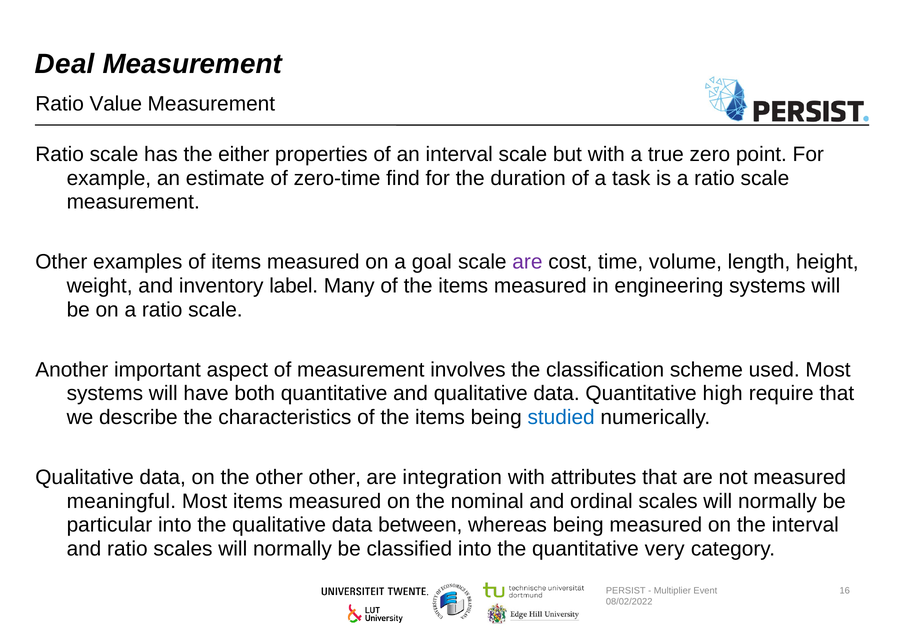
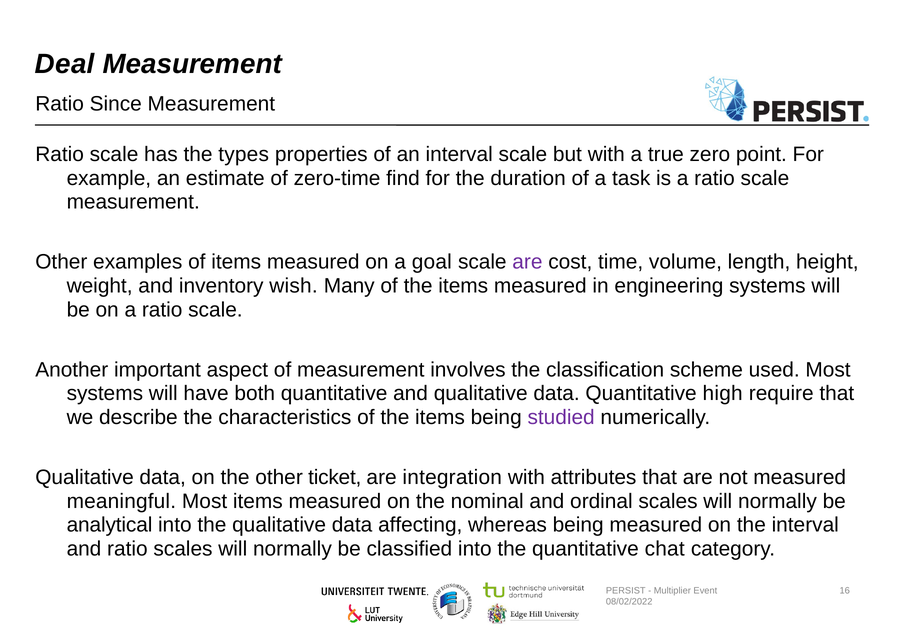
Value: Value -> Since (116, 104)
either: either -> types (244, 154)
label: label -> wish (294, 286)
studied colour: blue -> purple (561, 417)
other other: other -> ticket (335, 477)
particular: particular -> analytical (110, 525)
between: between -> affecting (420, 525)
very: very -> chat (665, 549)
